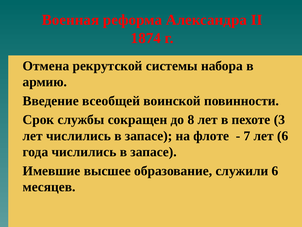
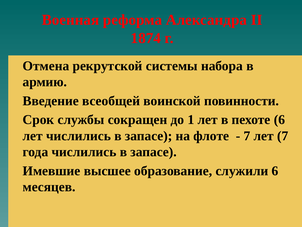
8: 8 -> 1 (191, 119)
пехоте 3: 3 -> 6 (279, 119)
лет 6: 6 -> 7 (283, 136)
